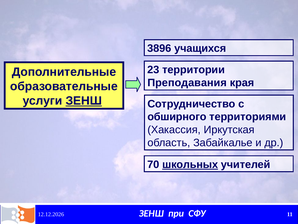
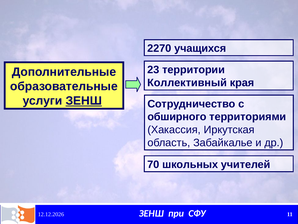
3896: 3896 -> 2270 (159, 48)
Преподавания: Преподавания -> Коллективный (187, 83)
школьных underline: present -> none (190, 164)
